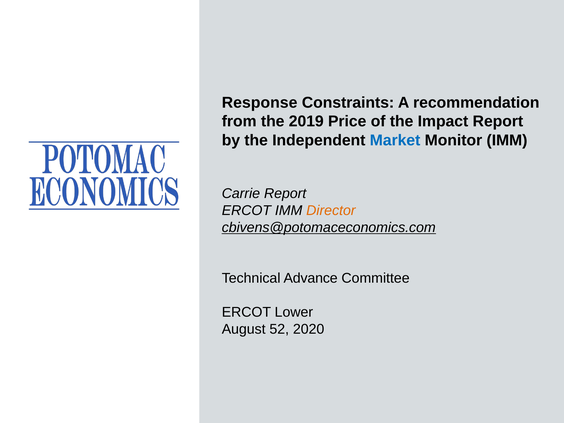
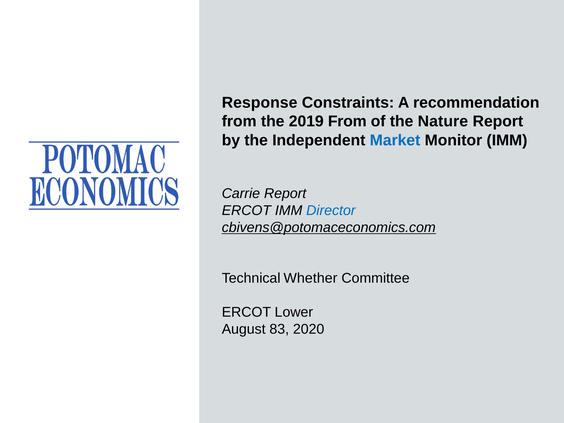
2019 Price: Price -> From (347, 121)
Impact: Impact -> Nature (443, 121)
Director colour: orange -> blue (331, 211)
Advance: Advance -> Whether (311, 278)
52: 52 -> 83 (279, 329)
